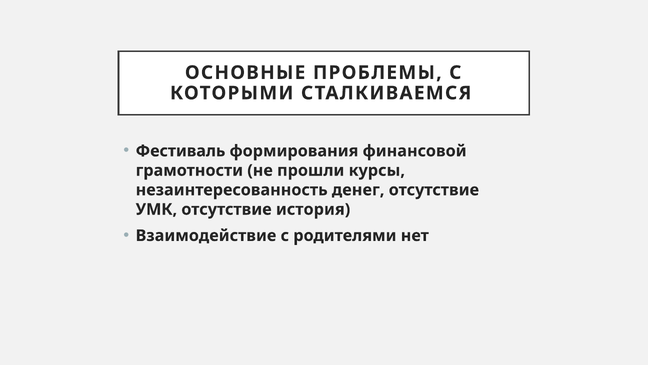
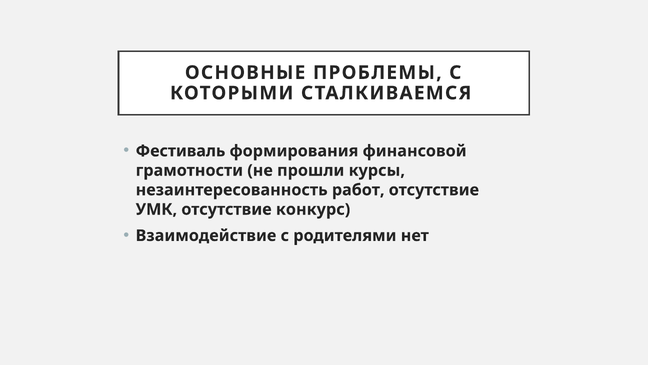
денег: денег -> работ (358, 190)
история: история -> конкурс (313, 209)
